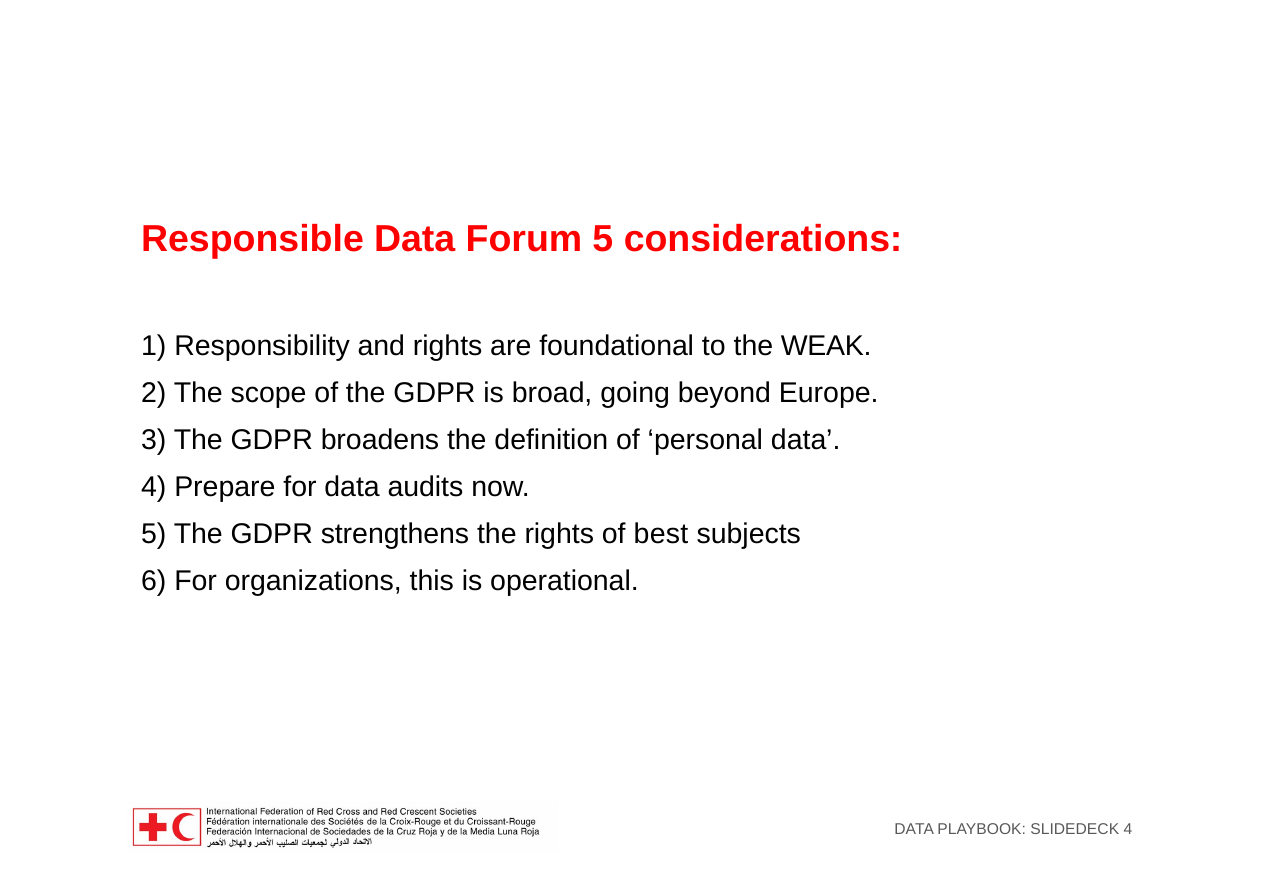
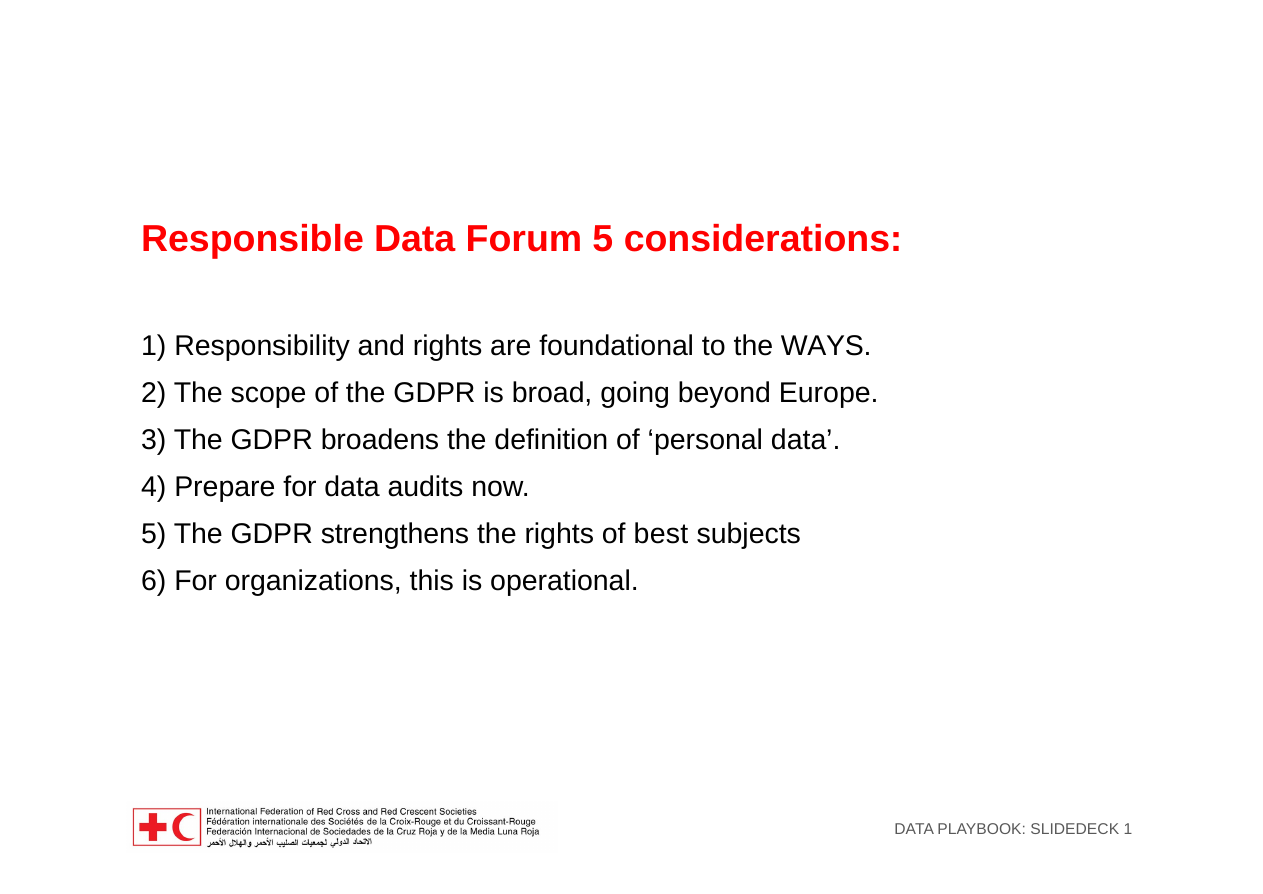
WEAK: WEAK -> WAYS (826, 346)
4: 4 -> 1 (1128, 829)
